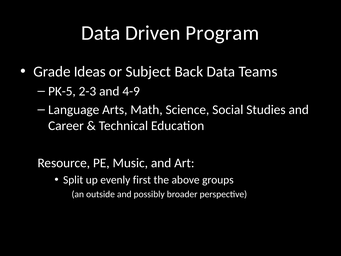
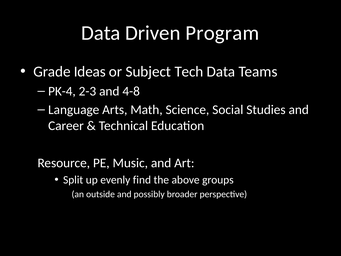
Back: Back -> Tech (189, 72)
PK-5: PK-5 -> PK-4 (62, 91)
4-9: 4-9 -> 4-8 (131, 91)
first: first -> find (142, 180)
